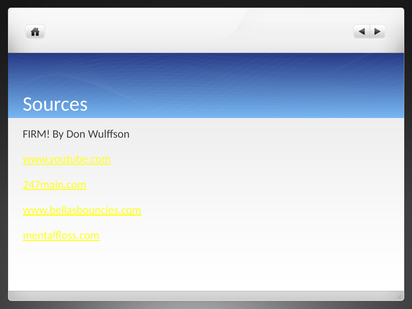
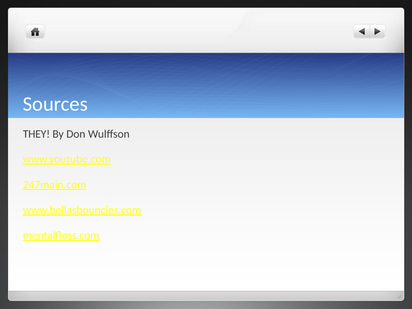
FIRM: FIRM -> THEY (36, 134)
